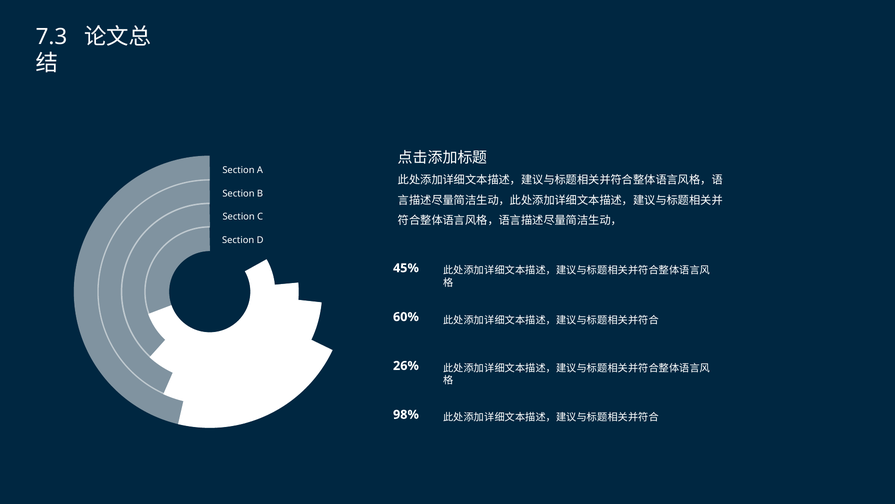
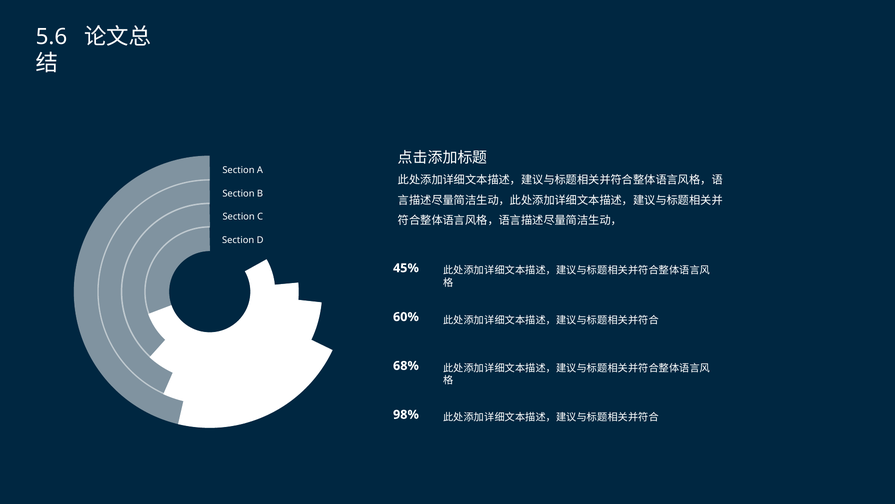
7.3: 7.3 -> 5.6 (51, 37)
26%: 26% -> 68% (406, 365)
